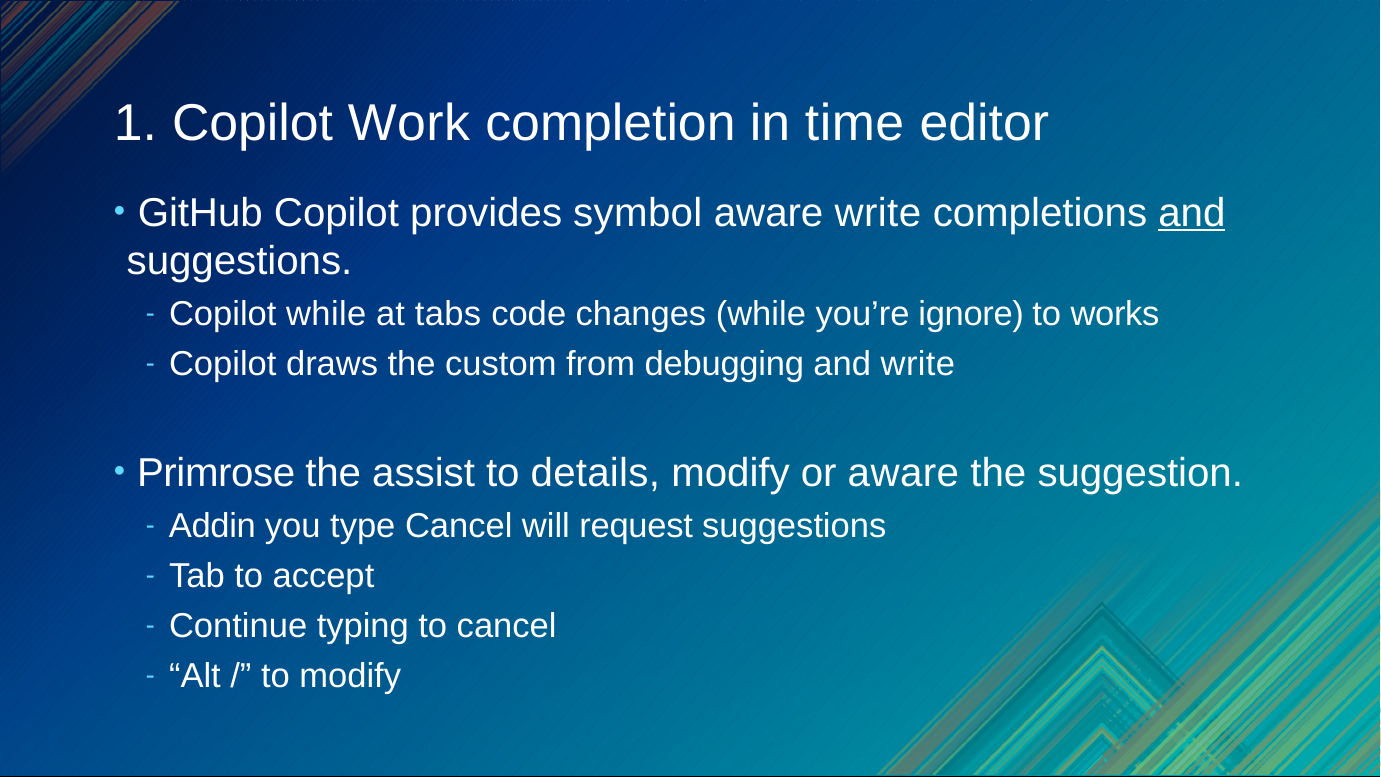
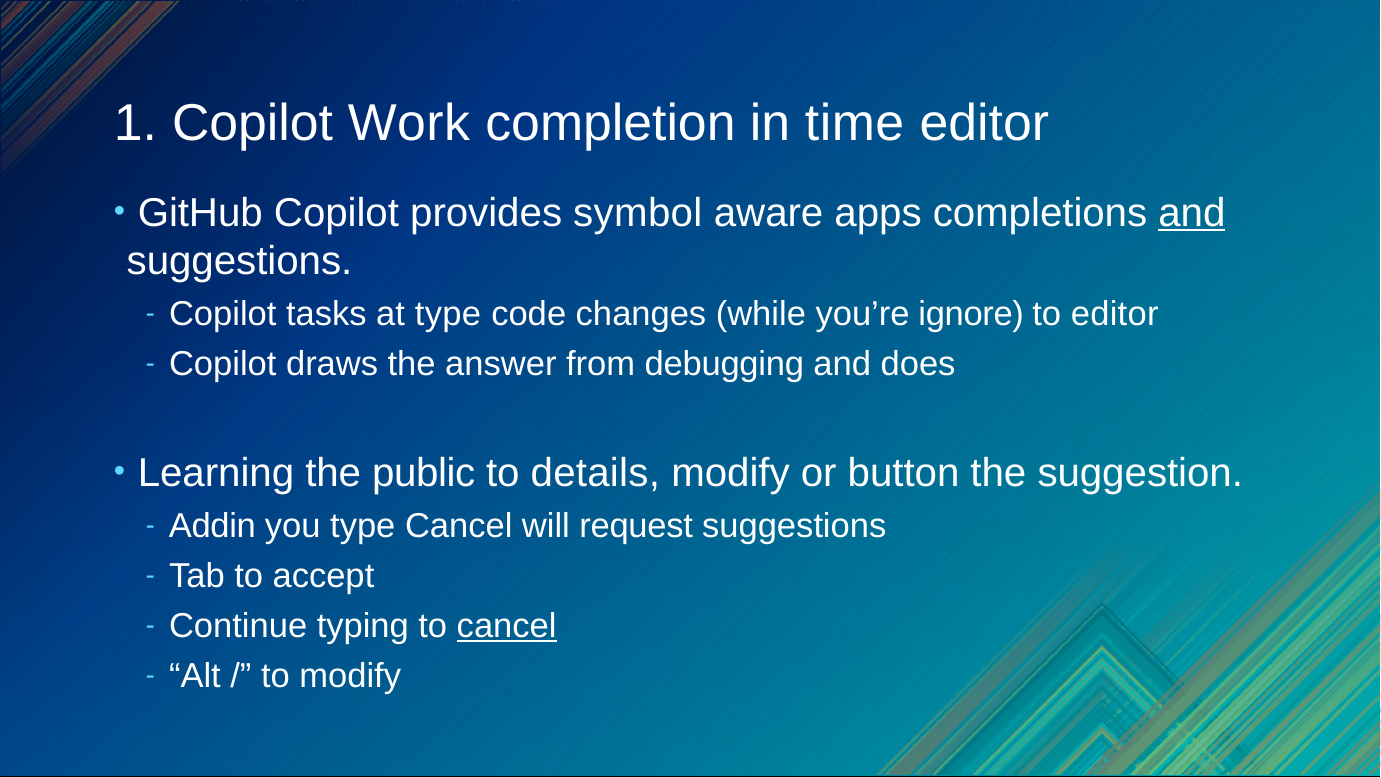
aware write: write -> apps (878, 213)
Copilot while: while -> tasks (326, 314)
at tabs: tabs -> type (448, 314)
to works: works -> editor (1115, 314)
custom: custom -> answer (501, 364)
and write: write -> does (918, 364)
Primrose: Primrose -> Learning (216, 473)
assist: assist -> public (424, 473)
or aware: aware -> button (904, 473)
cancel underline: none -> present (507, 626)
